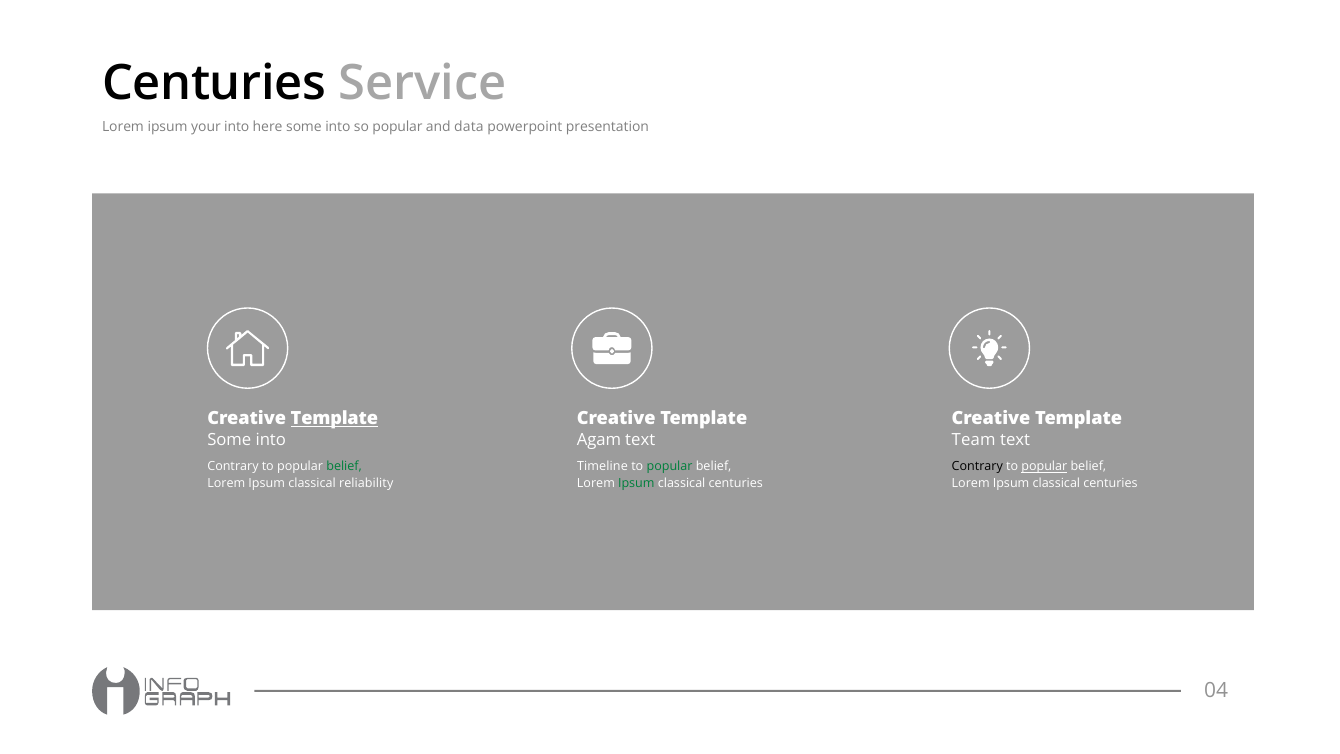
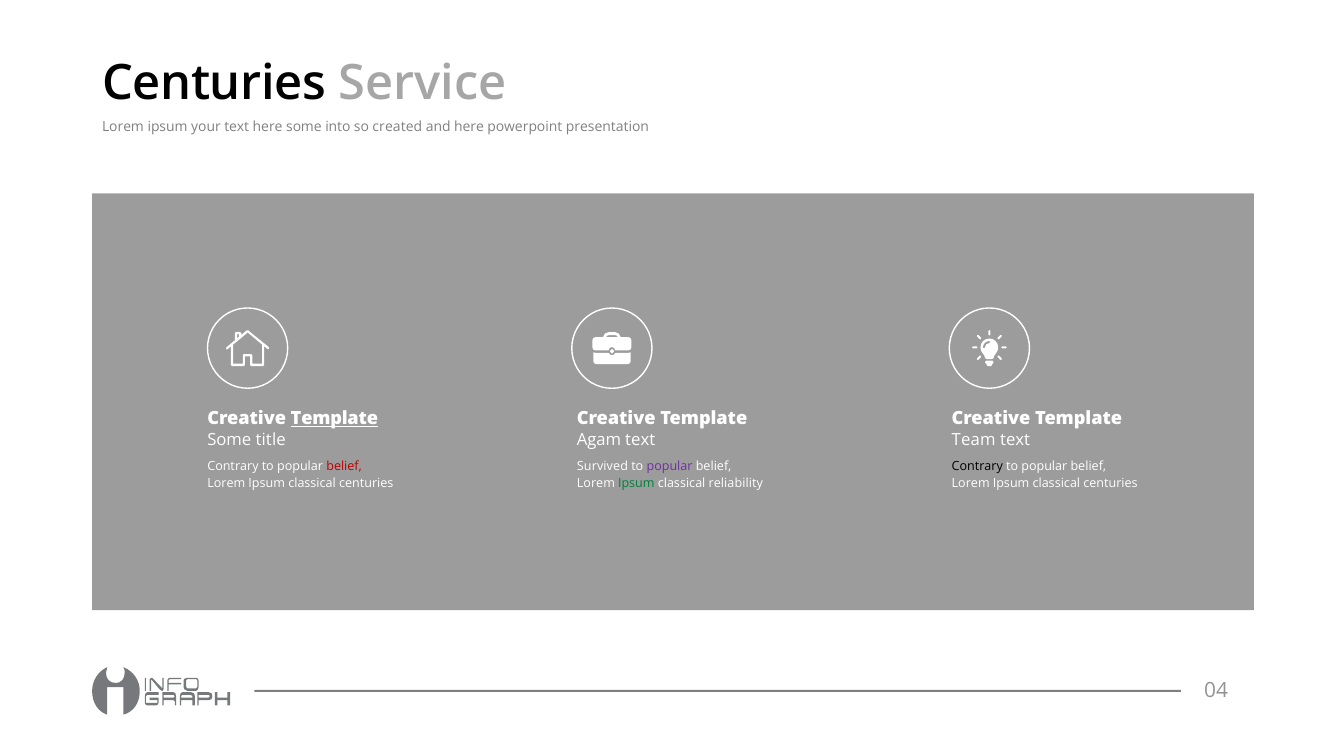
your into: into -> text (237, 127)
so popular: popular -> created (397, 127)
and data: data -> here (469, 127)
into: into -> title (271, 440)
belief colour: green -> red (344, 466)
Timeline: Timeline -> Survived (602, 466)
popular colour: green -> purple (670, 466)
popular underline: present -> none (1044, 466)
reliability: reliability -> centuries (366, 483)
centuries: centuries -> reliability (736, 483)
